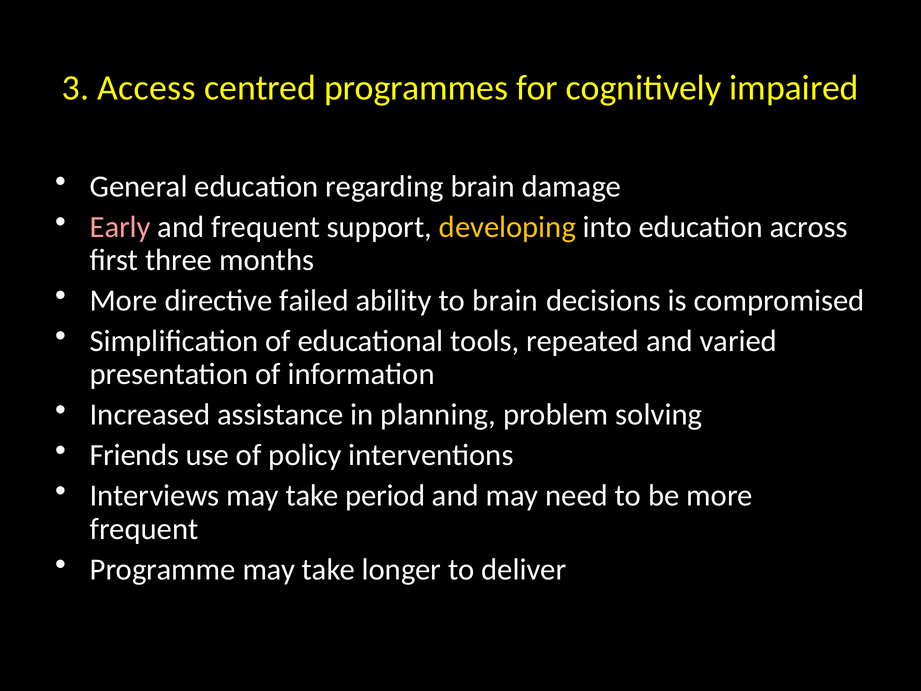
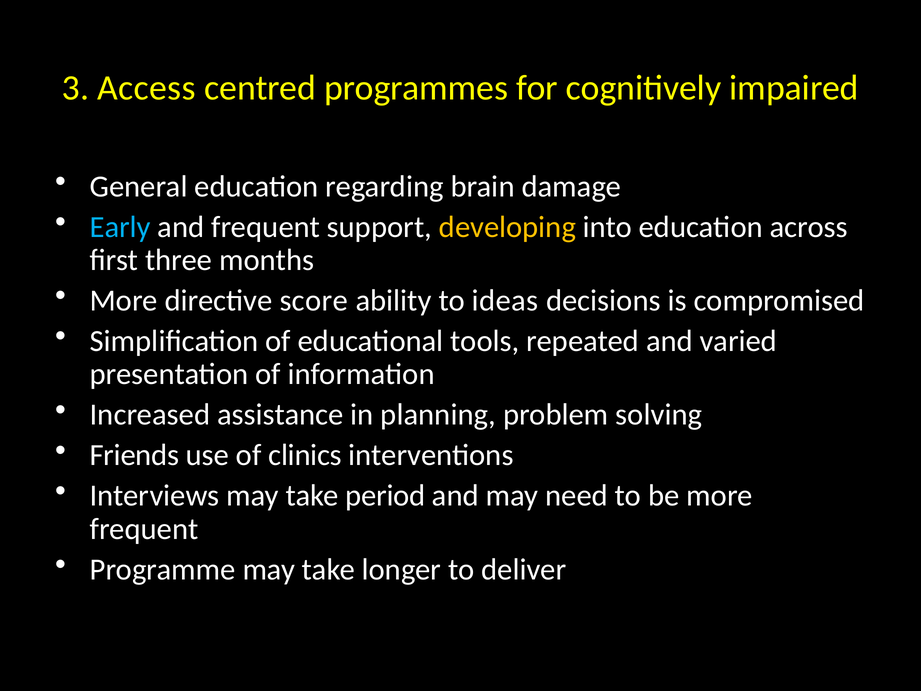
Early colour: pink -> light blue (120, 227)
failed: failed -> score (314, 301)
to brain: brain -> ideas (505, 301)
policy: policy -> clinics (305, 455)
